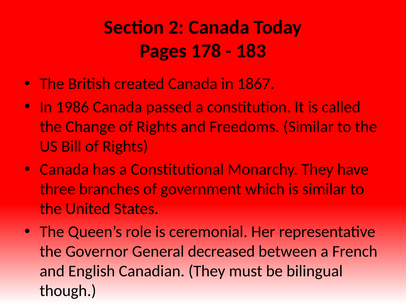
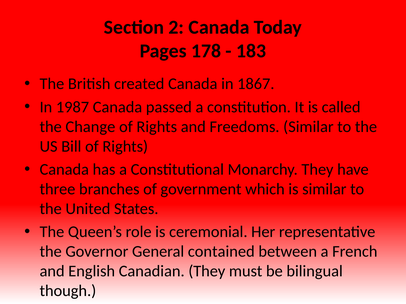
1986: 1986 -> 1987 (73, 107)
decreased: decreased -> contained (221, 252)
